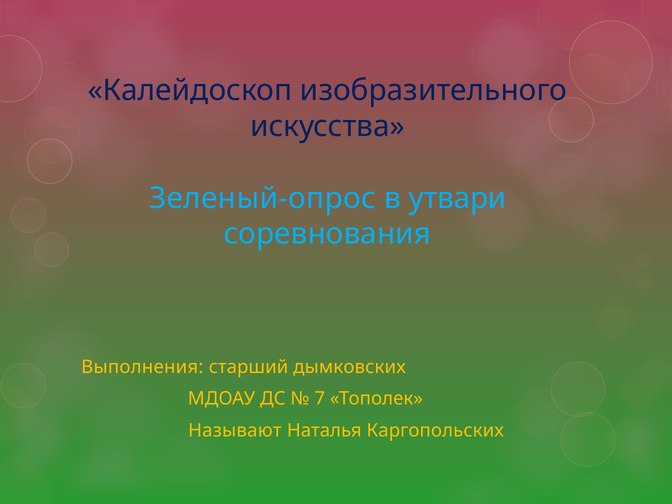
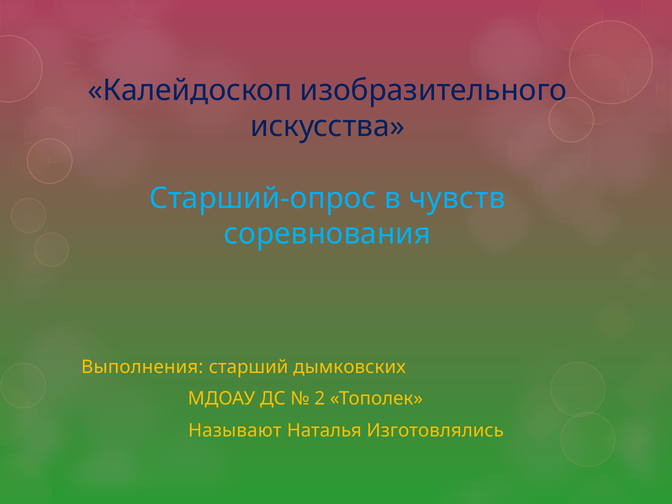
Зеленый-опрос: Зеленый-опрос -> Старший-опрос (263, 198)
утвари: утвари -> чувств (457, 198)
7: 7 -> 2 (320, 399)
Каргопольских: Каргопольских -> Изготовлялись (435, 431)
